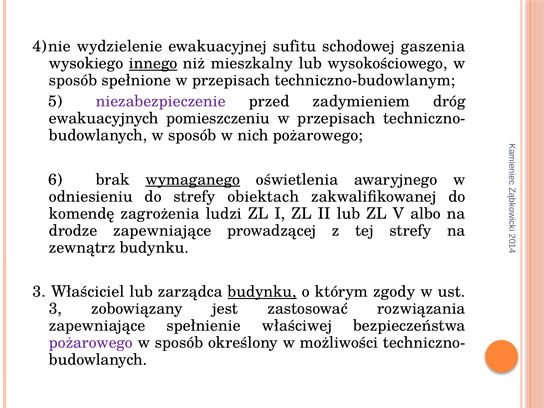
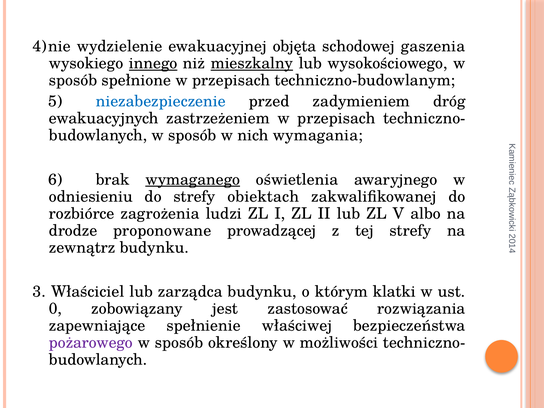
sufitu: sufitu -> objęta (295, 46)
mieszkalny underline: none -> present (252, 63)
niezabezpieczenie colour: purple -> blue (161, 101)
pomieszczeniu: pomieszczeniu -> zastrzeżeniem (218, 118)
nich pożarowego: pożarowego -> wymagania (318, 135)
komendę: komendę -> rozbiórce (82, 214)
drodze zapewniające: zapewniające -> proponowane (162, 231)
budynku underline: present -> none (262, 292)
zgody: zgody -> klatki (394, 292)
3: 3 -> 0 (55, 309)
